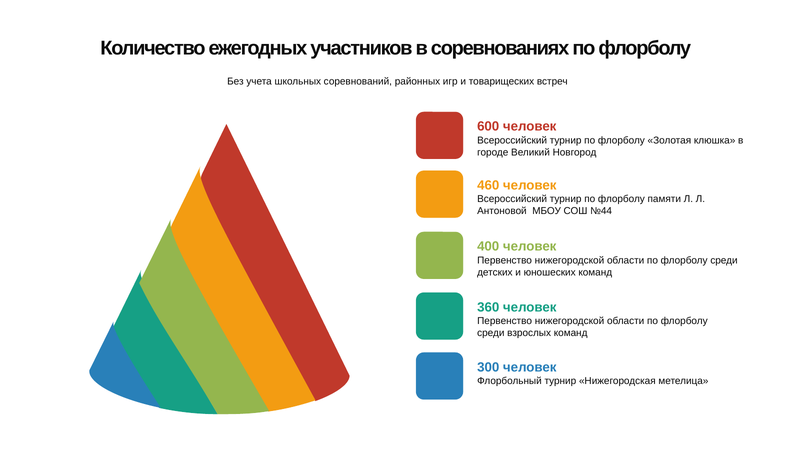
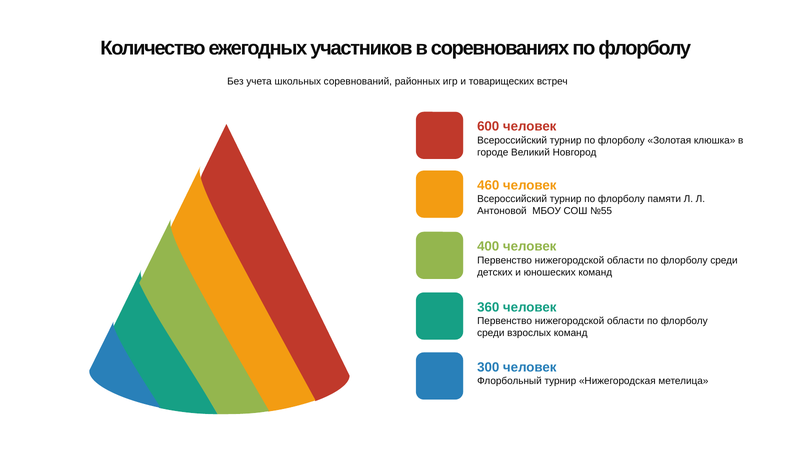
№44: №44 -> №55 (601, 211)
